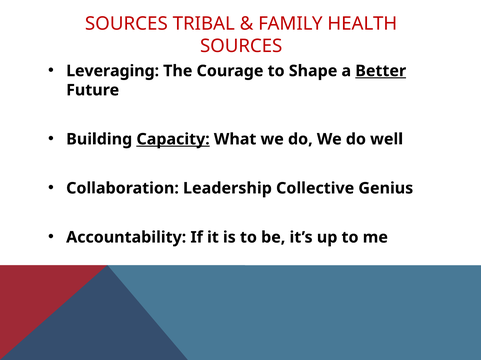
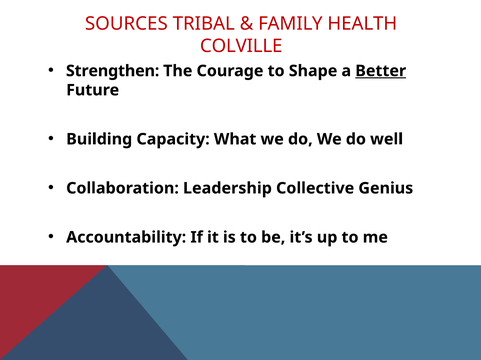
SOURCES: SOURCES -> COLVILLE (241, 46)
Leveraging: Leveraging -> Strengthen (113, 71)
Capacity underline: present -> none (173, 139)
